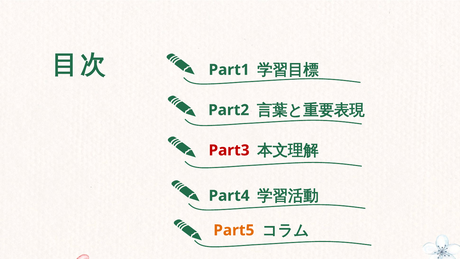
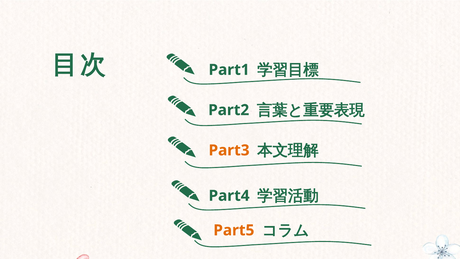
Part3 colour: red -> orange (229, 150)
